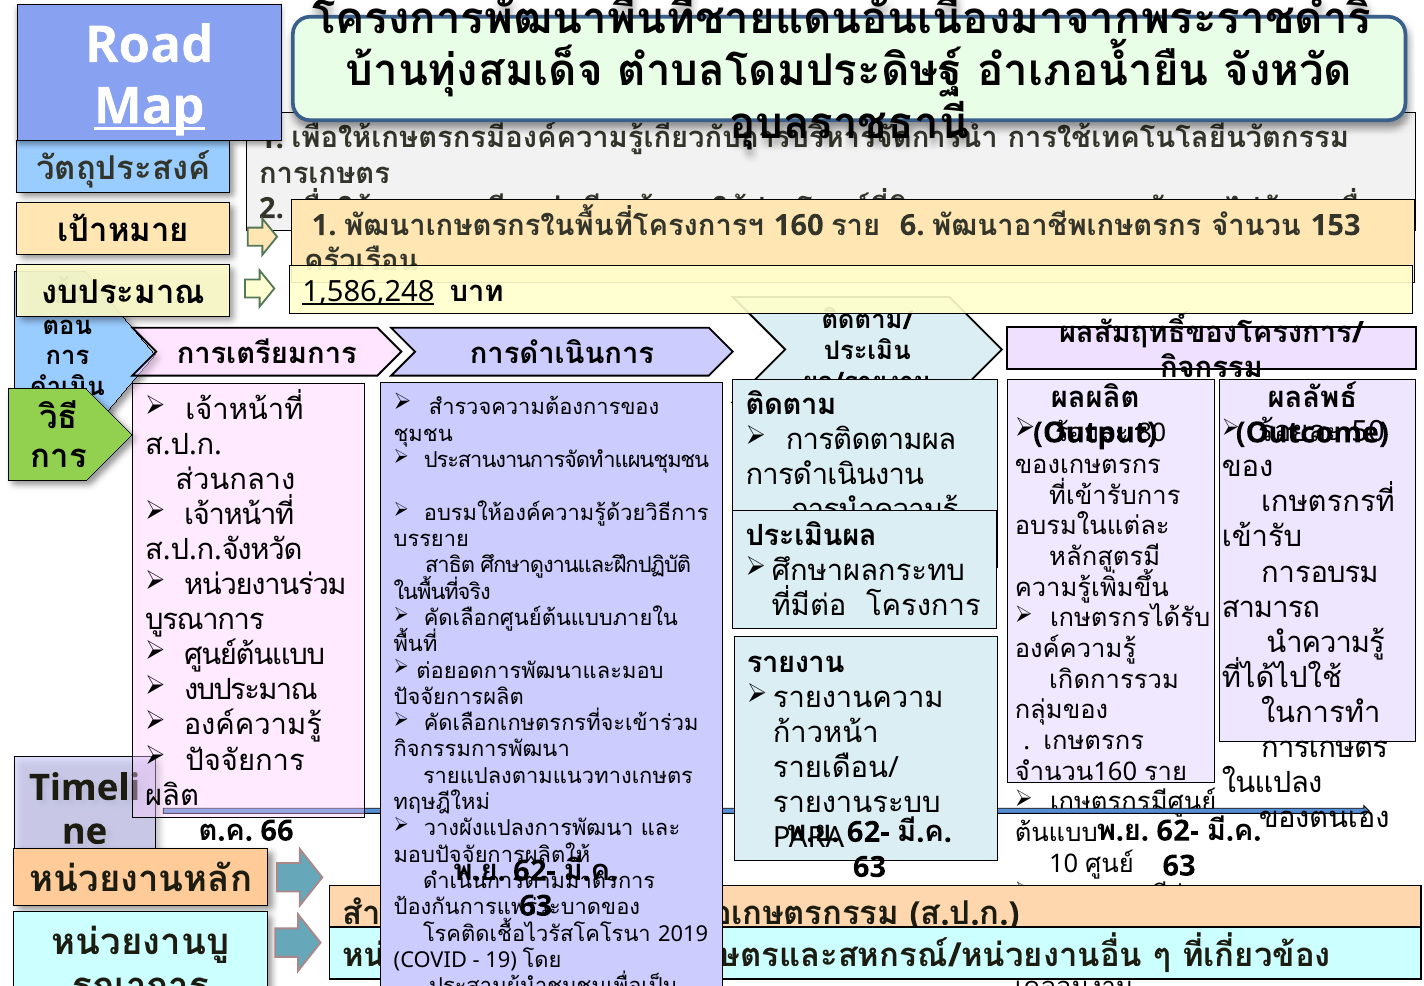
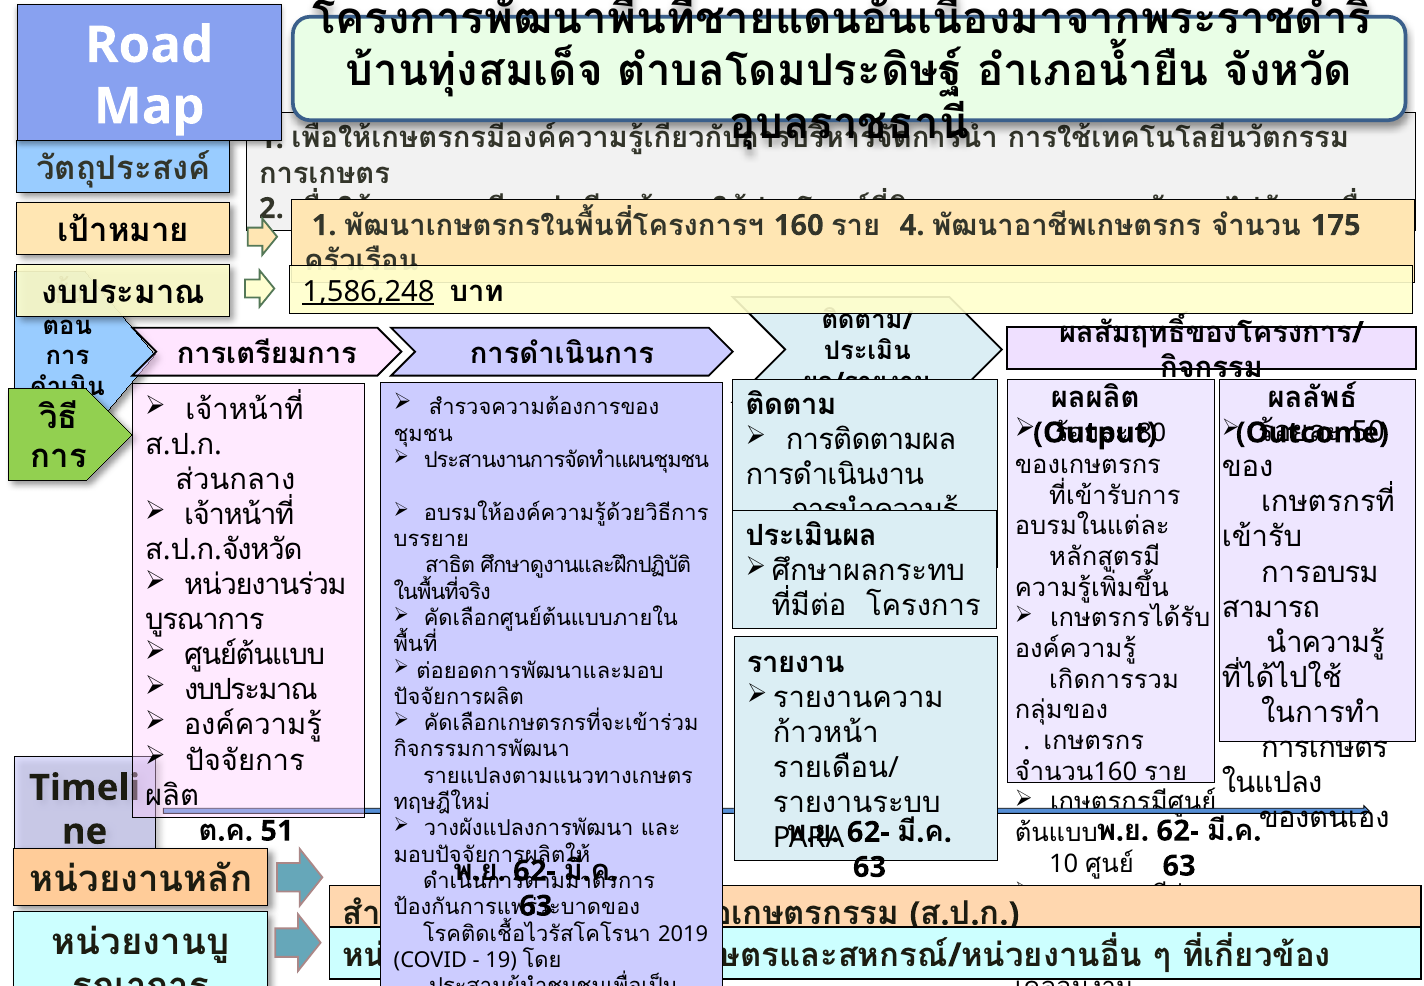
Map underline: present -> none (149, 107)
6: 6 -> 4 (912, 225)
153: 153 -> 175 (1336, 225)
66: 66 -> 51 (277, 831)
